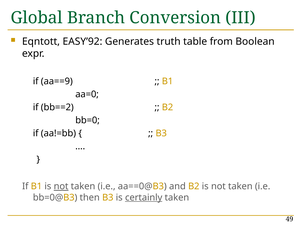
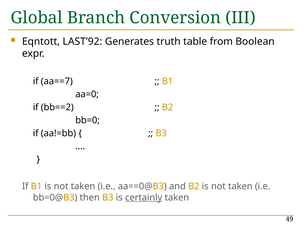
EASY’92: EASY’92 -> LAST’92 (82, 41)
aa==9: aa==9 -> aa==7 (57, 81)
not underline: present -> none (61, 186)
